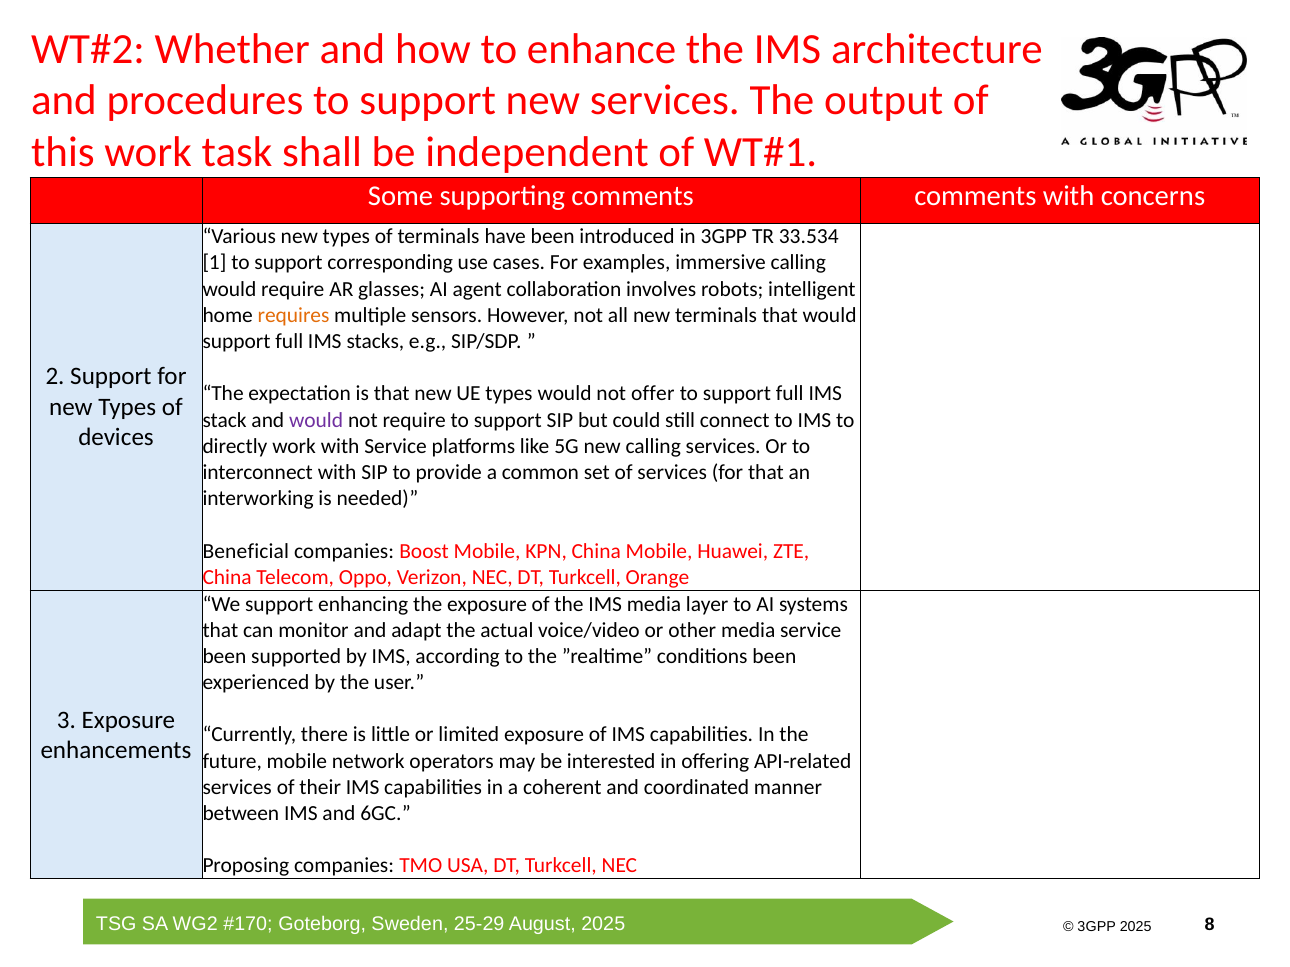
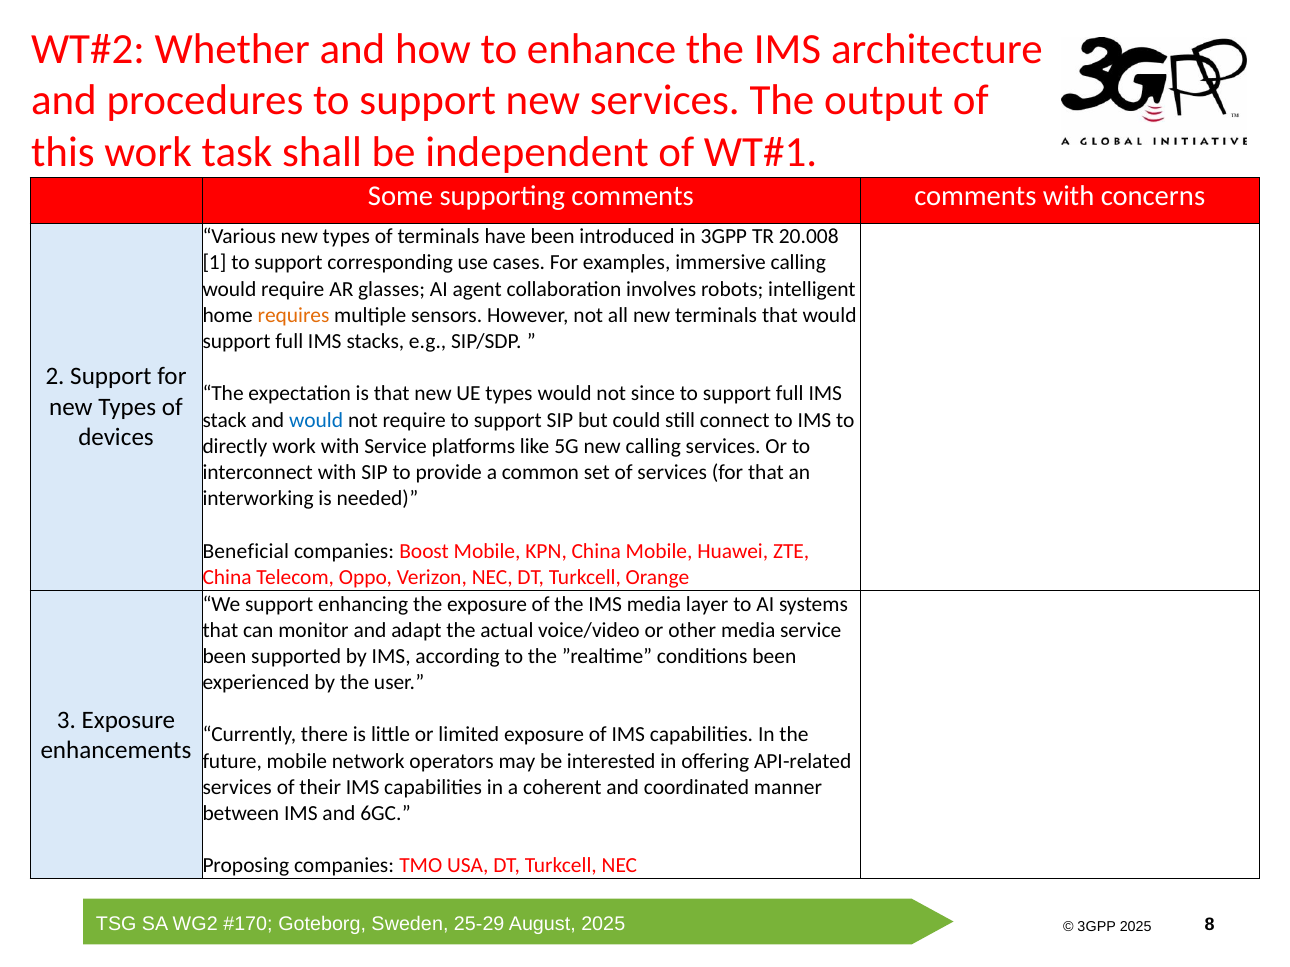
33.534: 33.534 -> 20.008 (809, 237)
offer: offer -> since (653, 394)
would colour: purple -> blue (316, 420)
